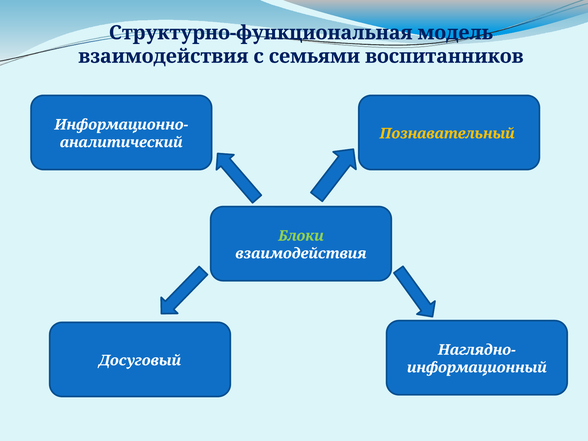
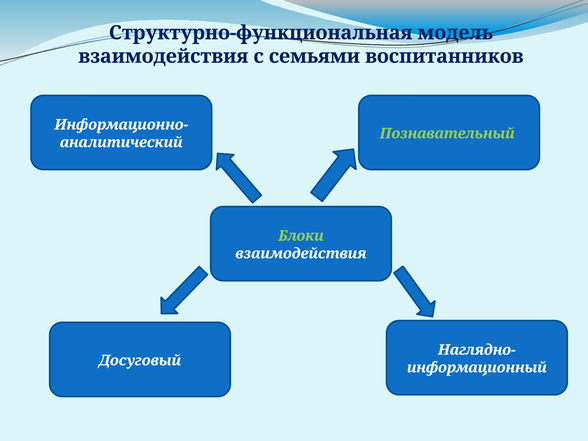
Познавательный colour: yellow -> light green (447, 134)
